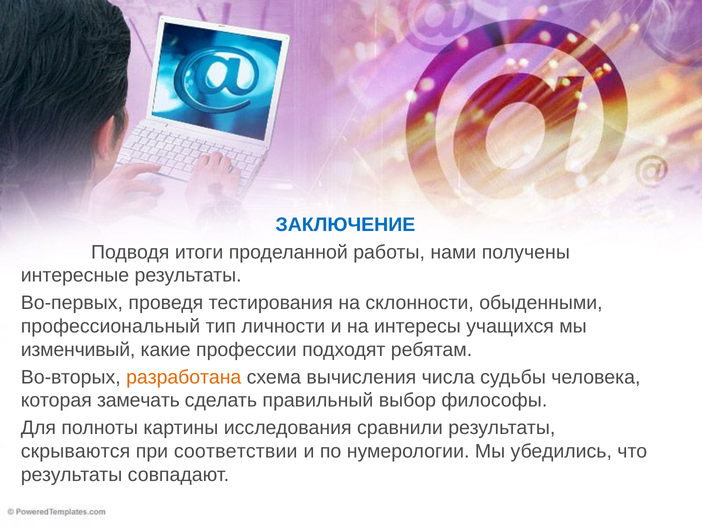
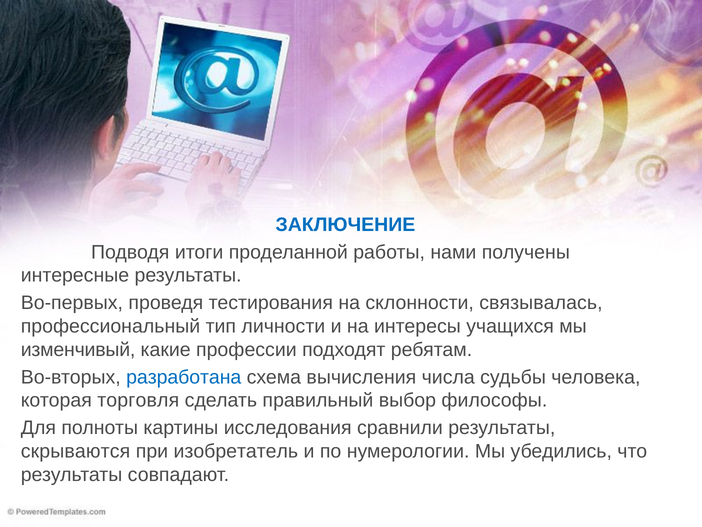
обыденными: обыденными -> связывалась (541, 303)
разработана colour: orange -> blue (184, 377)
замечать: замечать -> торговля (138, 400)
соответствии: соответствии -> изобретатель (236, 451)
